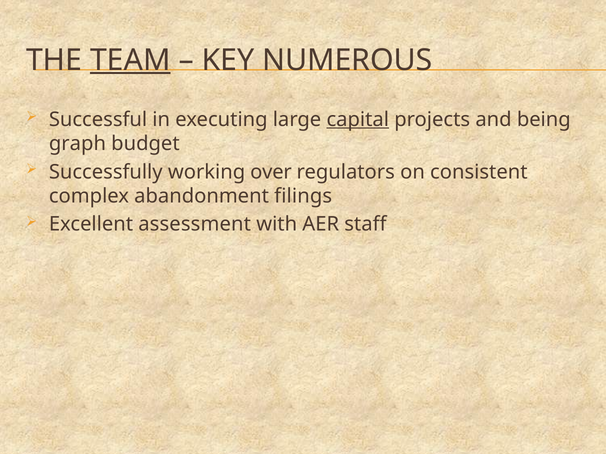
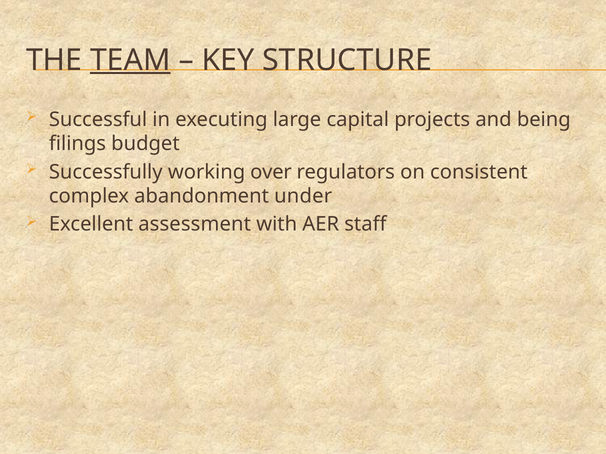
NUMEROUS: NUMEROUS -> STRUCTURE (347, 60)
capital underline: present -> none (358, 120)
graph: graph -> filings (77, 144)
filings: filings -> under (303, 196)
